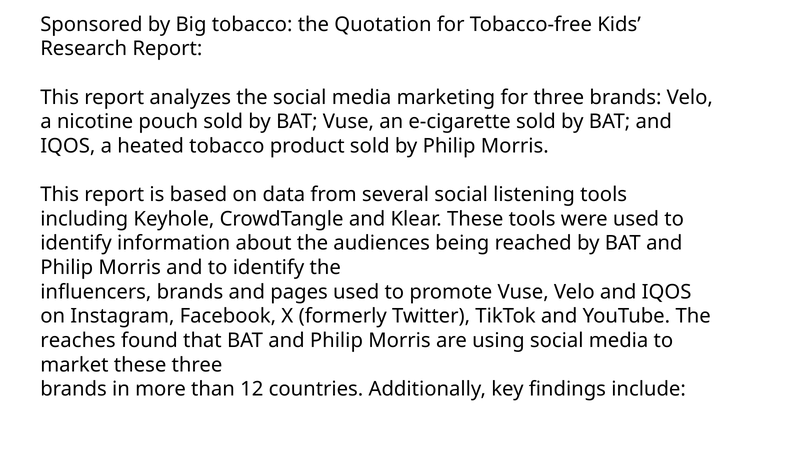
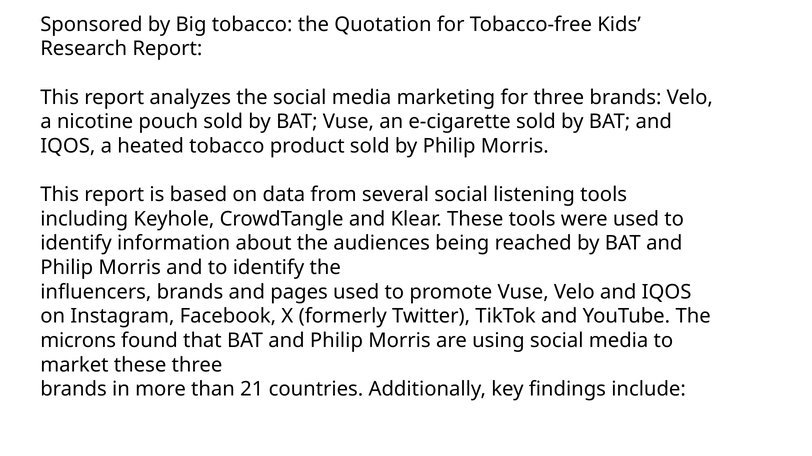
reaches: reaches -> microns (78, 341)
12: 12 -> 21 (252, 390)
